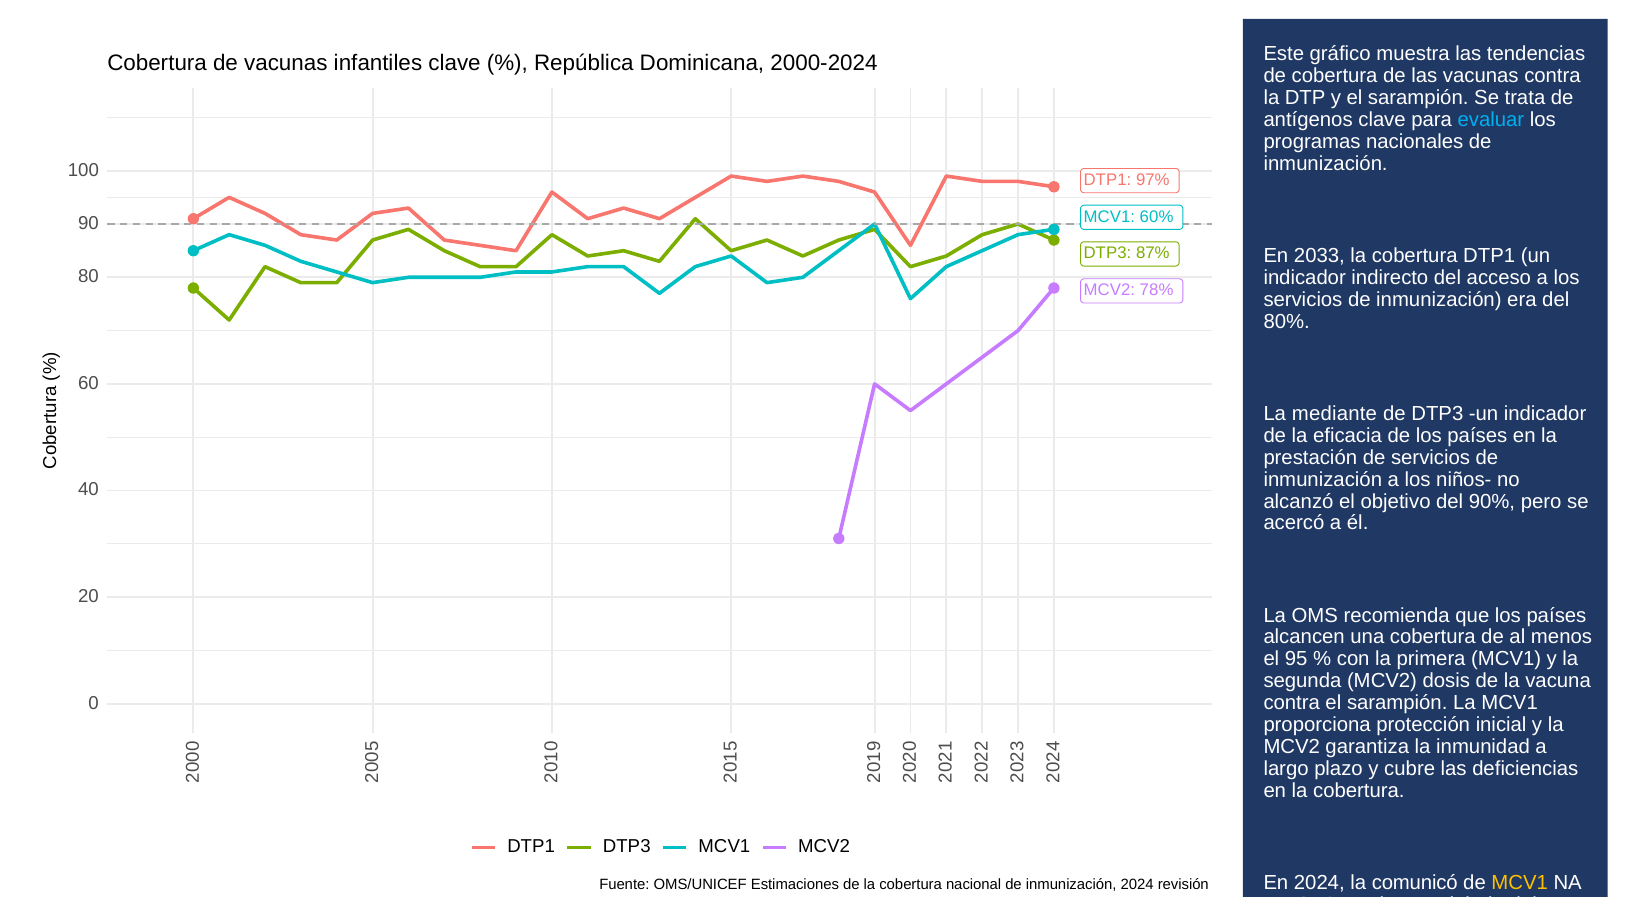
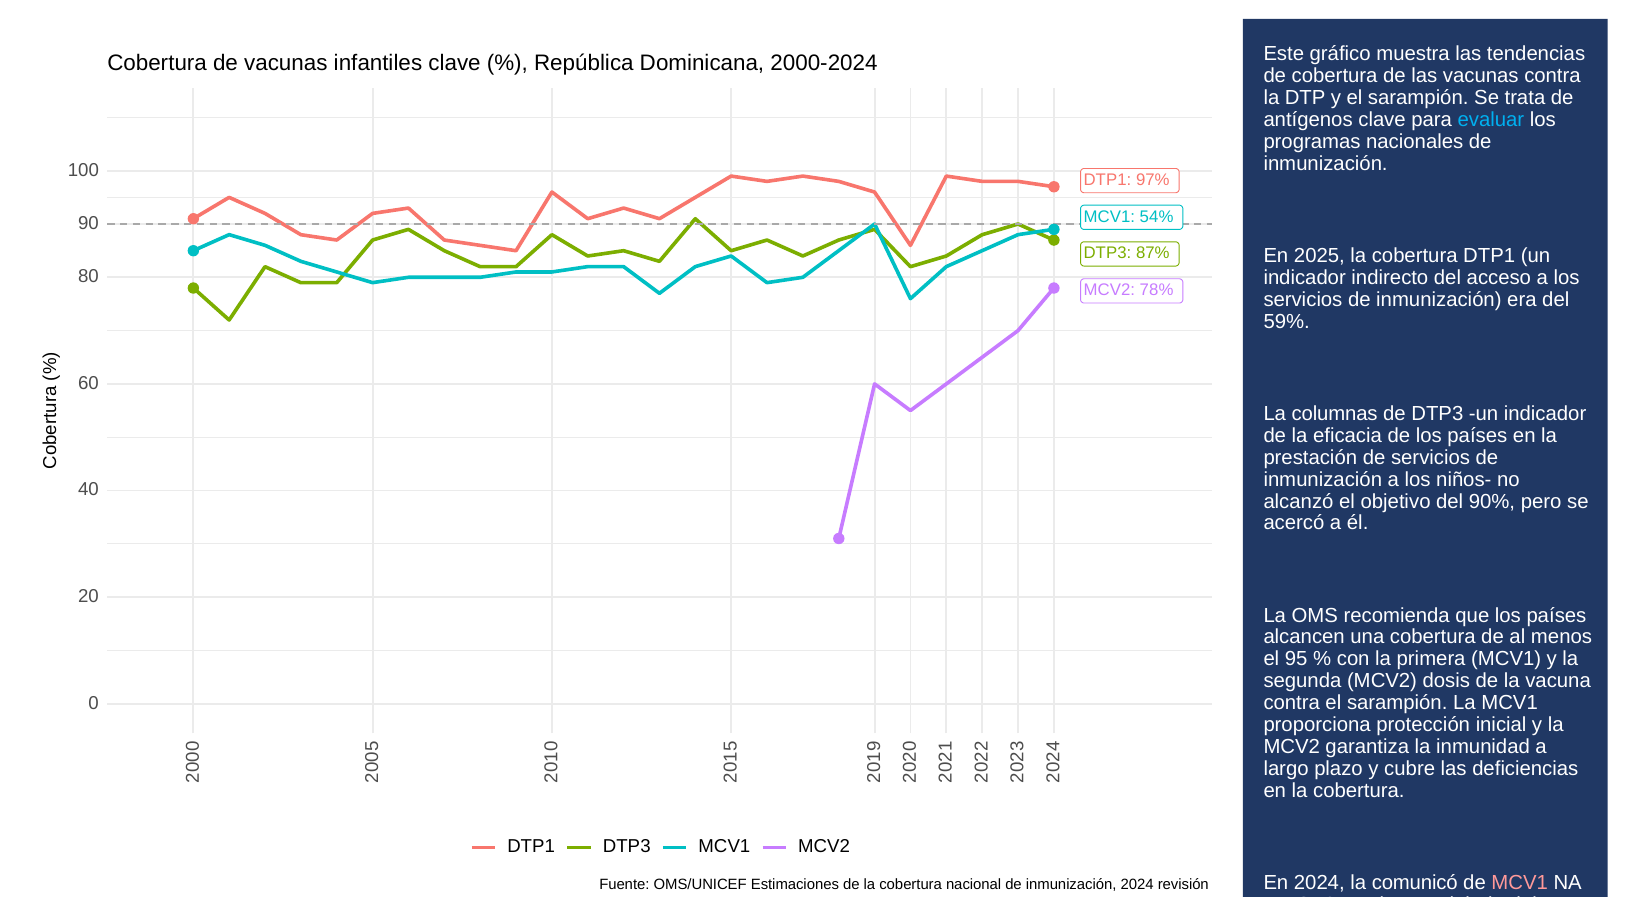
60%: 60% -> 54% (1157, 217)
2033: 2033 -> 2025 (1319, 255)
80%: 80% -> 59% (1287, 321)
mediante: mediante -> columnas (1335, 413)
MCV1 colour: yellow -> pink (1520, 883)
